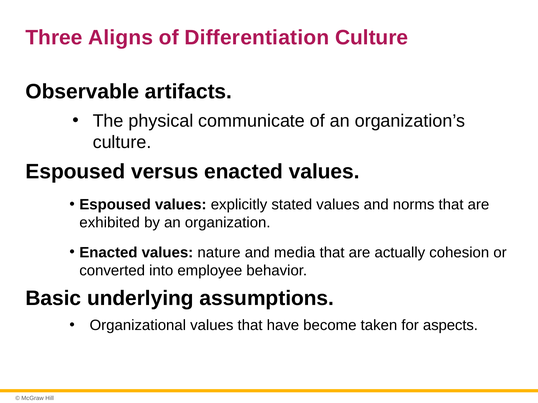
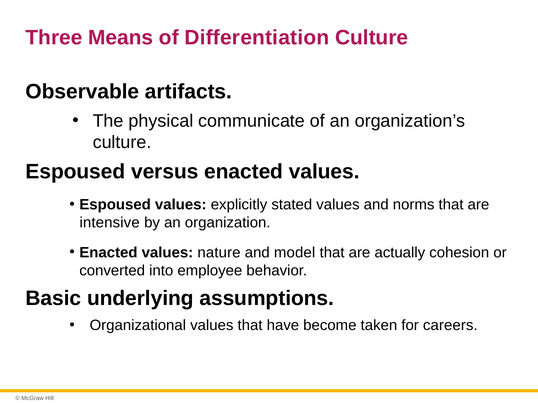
Aligns: Aligns -> Means (121, 38)
exhibited: exhibited -> intensive (110, 223)
media: media -> model (295, 253)
aspects: aspects -> careers (450, 326)
